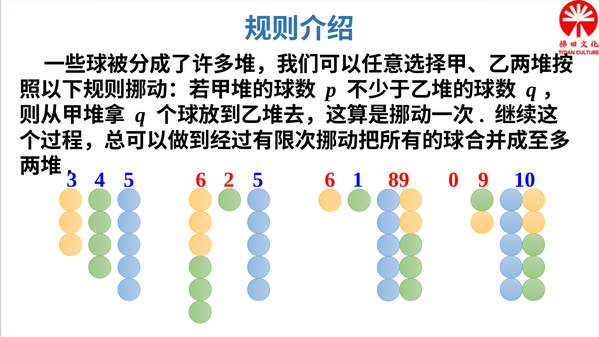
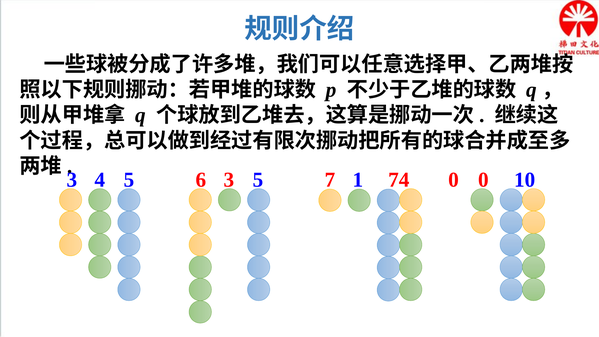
6 2: 2 -> 3 (229, 180)
6: 6 -> 7 (330, 180)
89: 89 -> 74 (399, 180)
0 9: 9 -> 0 (483, 180)
